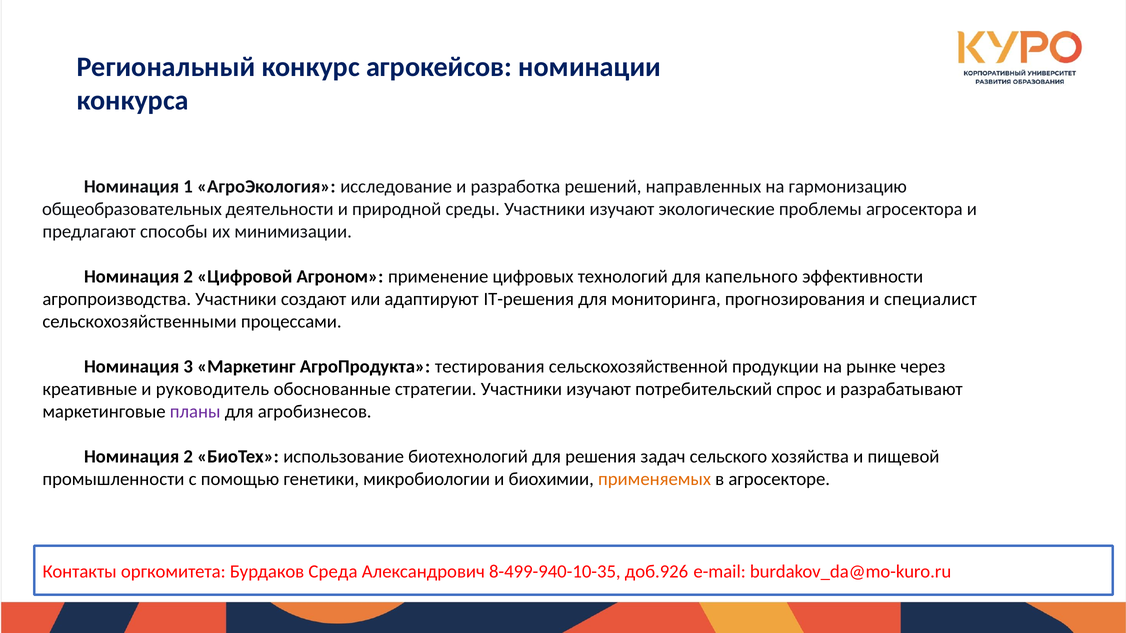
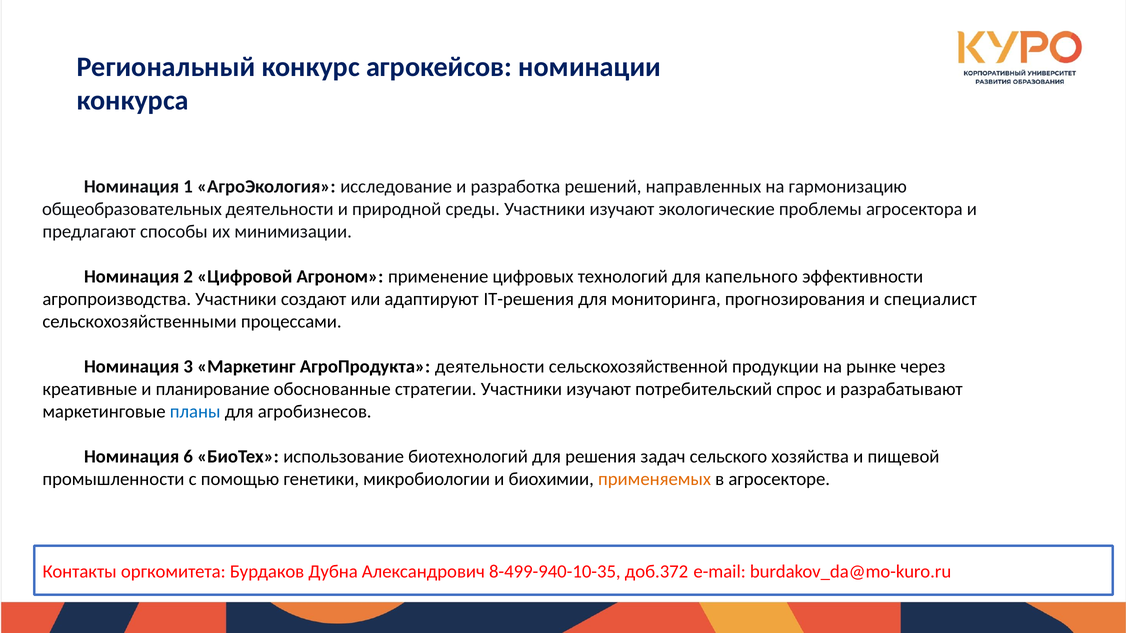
АгроПродукта тестирования: тестирования -> деятельности (490, 367)
руководитель: руководитель -> планирование (213, 389)
планы colour: purple -> blue (195, 412)
2: 2 -> 6 (188, 457)
Среда: Среда -> Дубна (333, 572)
доб.926: доб.926 -> доб.372 (657, 572)
